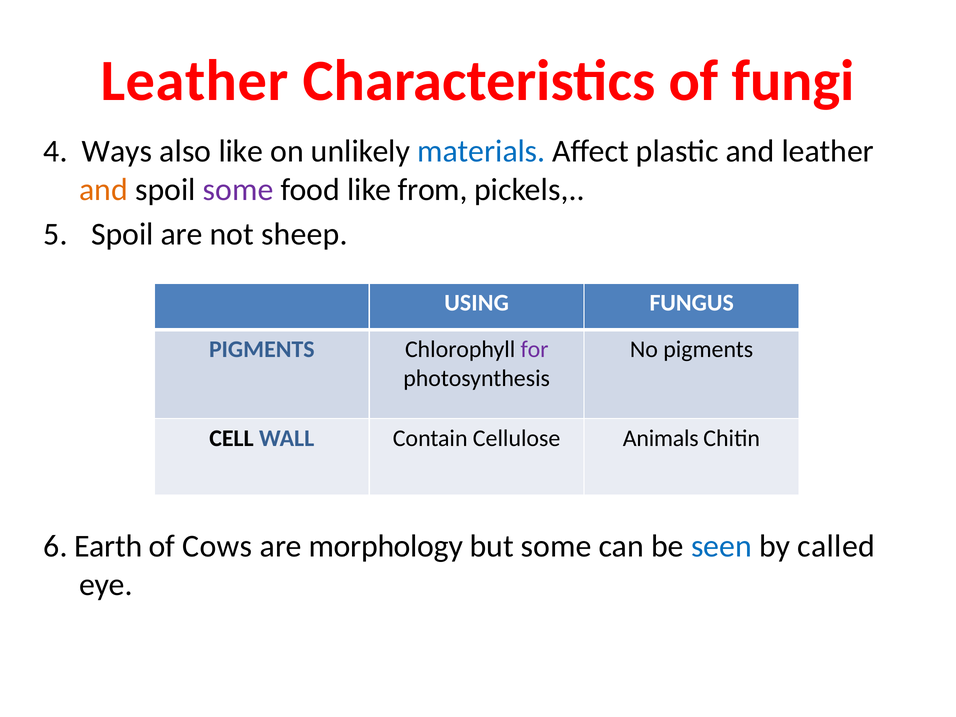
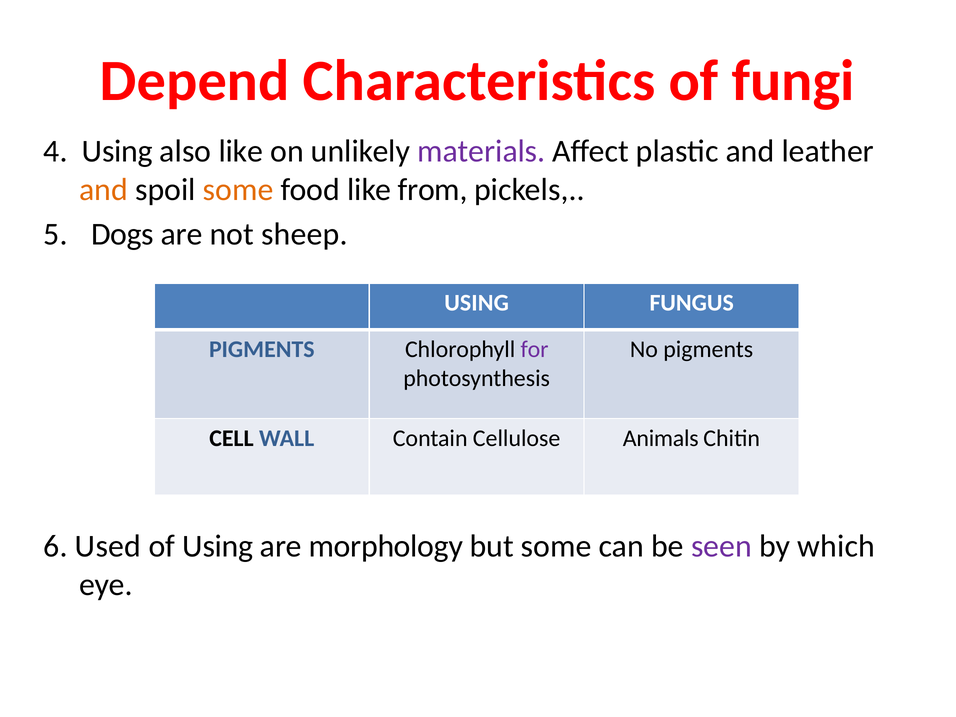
Leather: Leather -> Depend (195, 81)
4 Ways: Ways -> Using (117, 151)
materials colour: blue -> purple (481, 151)
some colour: purple -> orange (238, 189)
Spoil: Spoil -> Dogs (122, 234)
Earth: Earth -> Used (108, 546)
of Cows: Cows -> Using (218, 546)
seen colour: blue -> purple (721, 546)
called: called -> which (836, 546)
